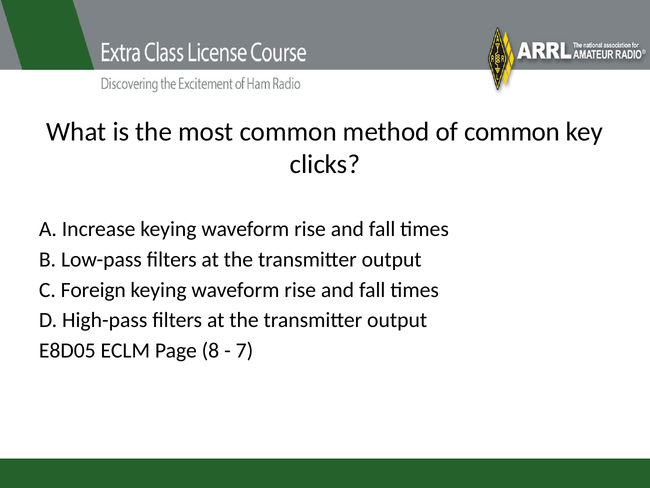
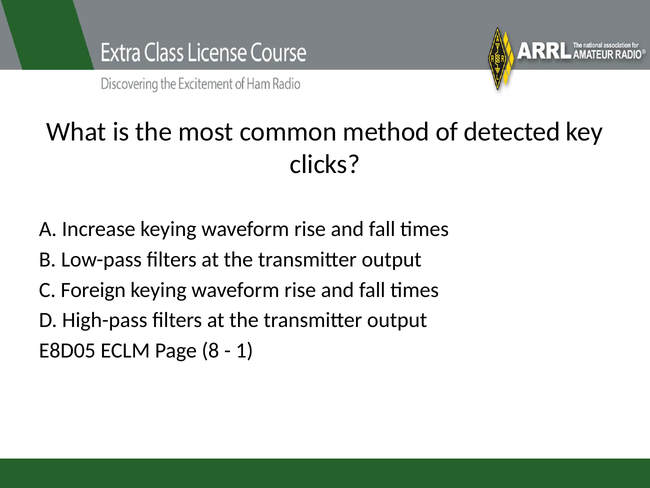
of common: common -> detected (512, 132)
7: 7 -> 1 (244, 350)
